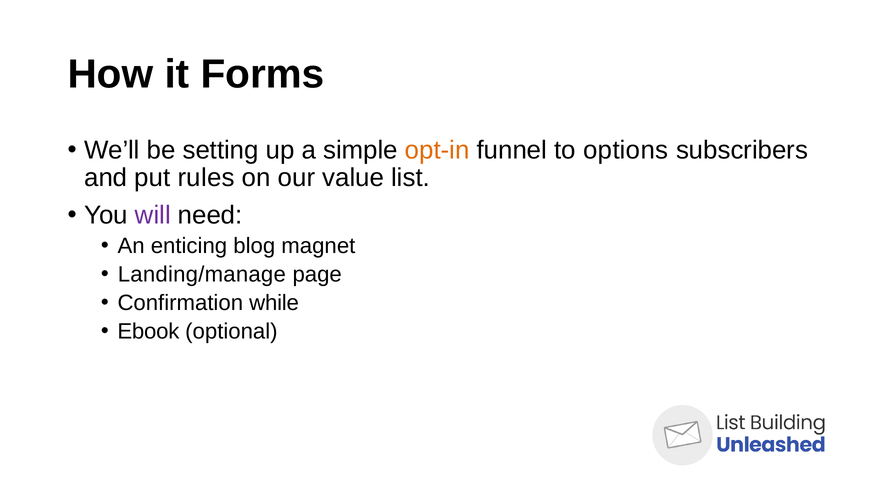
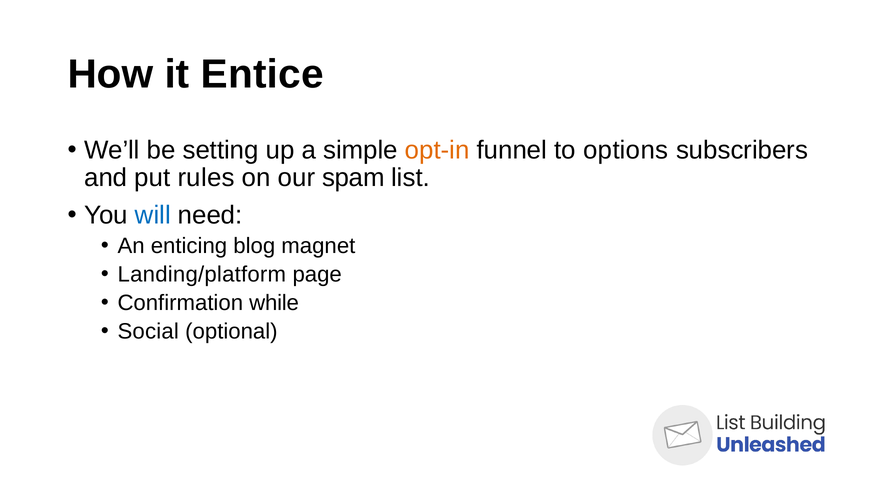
Forms: Forms -> Entice (262, 75)
value: value -> spam (353, 178)
will colour: purple -> blue (153, 215)
Landing/manage: Landing/manage -> Landing/platform (202, 274)
Ebook: Ebook -> Social (148, 331)
